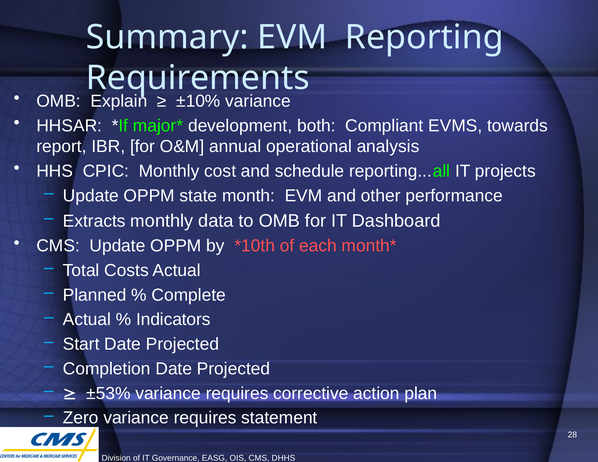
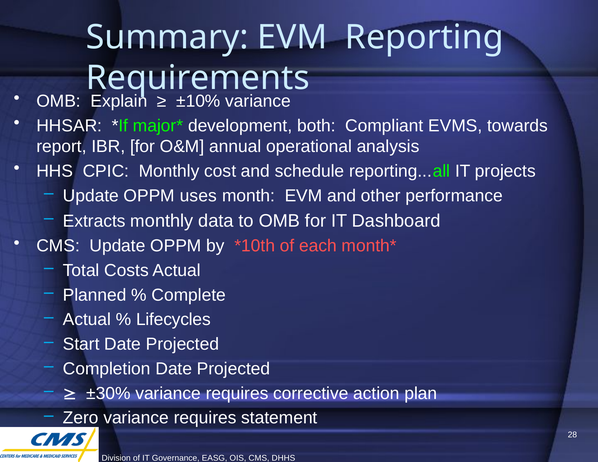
state: state -> uses (198, 196)
Indicators: Indicators -> Lifecycles (173, 320)
±53%: ±53% -> ±30% (108, 393)
